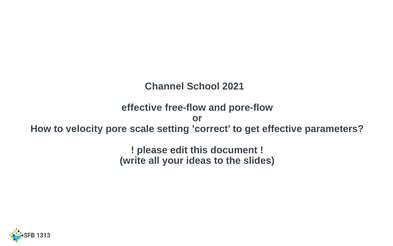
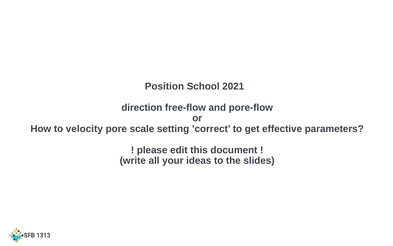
Channel: Channel -> Position (164, 86)
effective: effective -> direction (142, 107)
